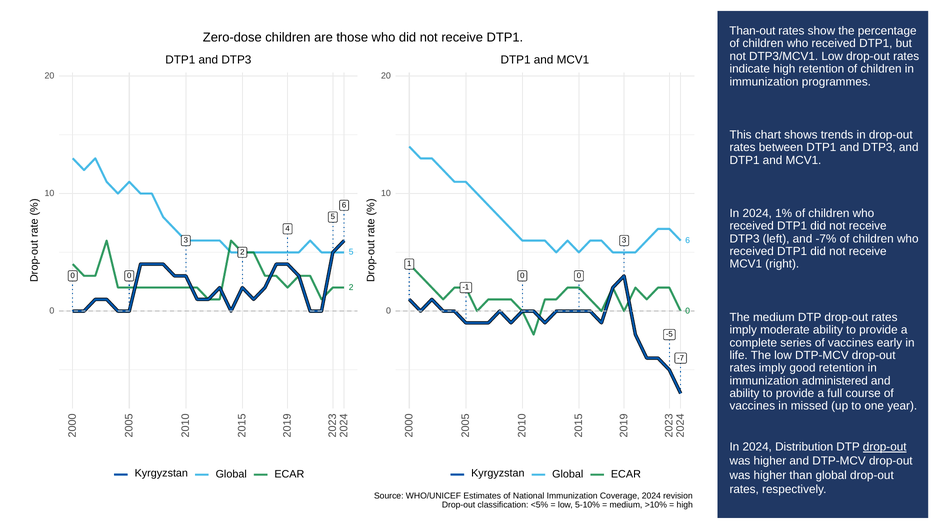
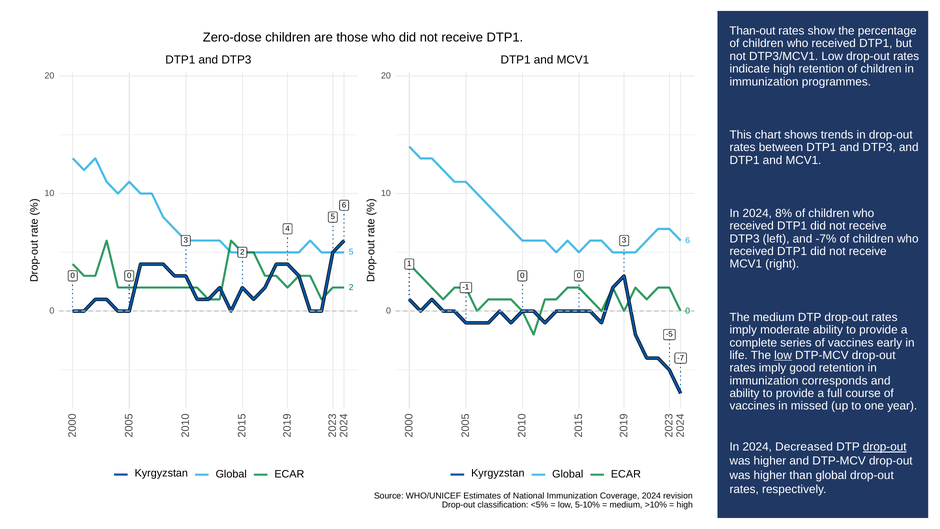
1%: 1% -> 8% (784, 213)
low underline: none -> present (783, 355)
administered: administered -> corresponds (835, 381)
Distribution: Distribution -> Decreased (804, 447)
